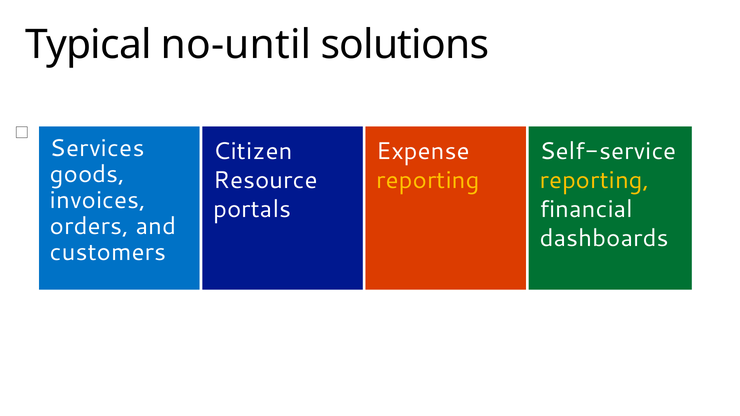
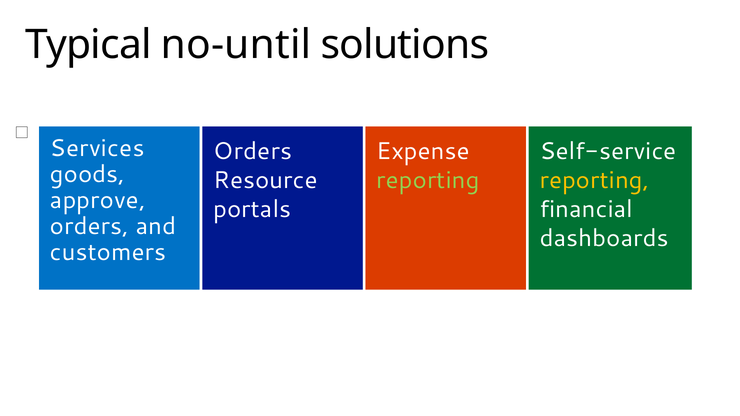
Citizen: Citizen -> Orders (253, 151)
reporting colour: yellow -> light green (428, 180)
invoices: invoices -> approve (98, 200)
